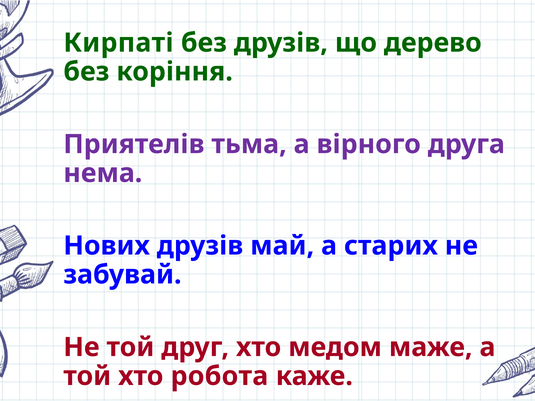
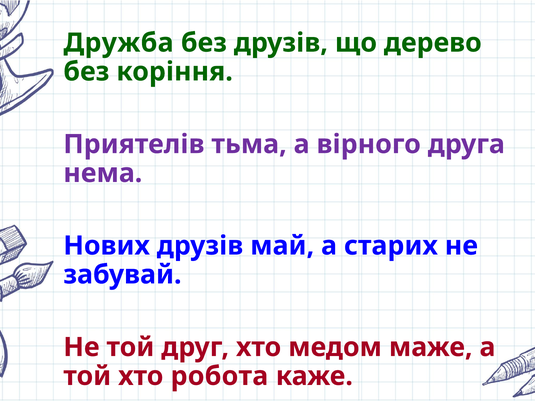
Кирпаті: Кирпаті -> Дружба (119, 43)
